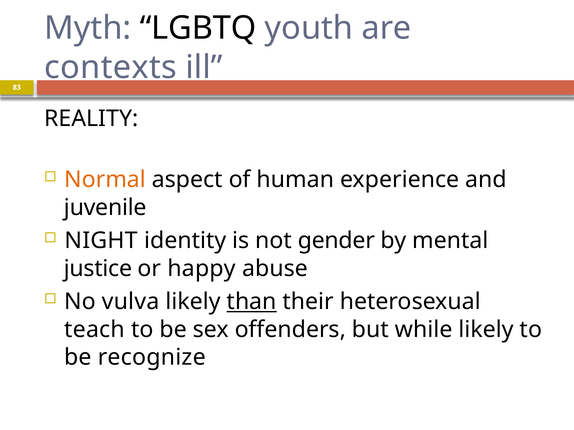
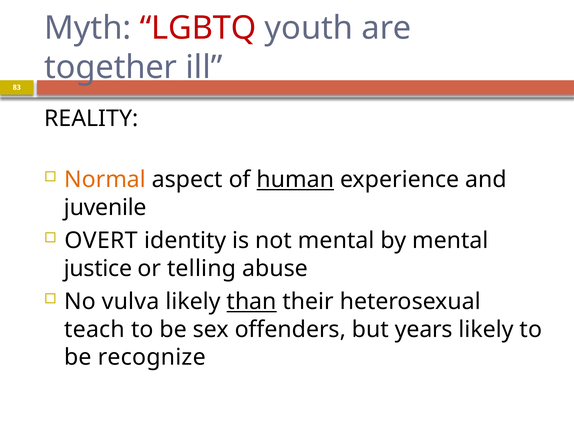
LGBTQ colour: black -> red (198, 28)
contexts: contexts -> together (111, 67)
human underline: none -> present (295, 180)
NIGHT: NIGHT -> OVERT (101, 241)
not gender: gender -> mental (336, 241)
happy: happy -> telling (202, 269)
while: while -> years (424, 330)
